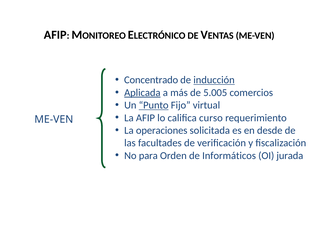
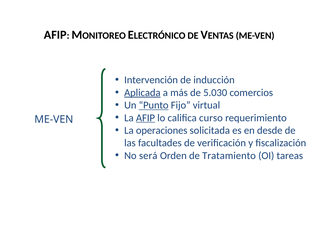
Concentrado: Concentrado -> Intervención (151, 80)
inducción underline: present -> none (214, 80)
5.005: 5.005 -> 5.030 (215, 93)
AFIP underline: none -> present (145, 118)
para: para -> será (148, 156)
Informáticos: Informáticos -> Tratamiento (229, 156)
jurada: jurada -> tareas (290, 156)
